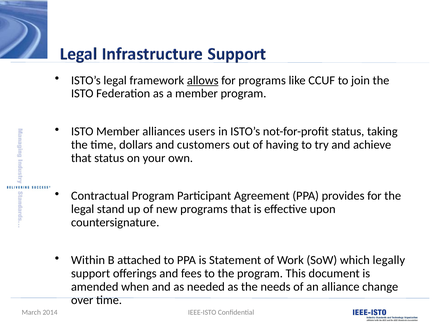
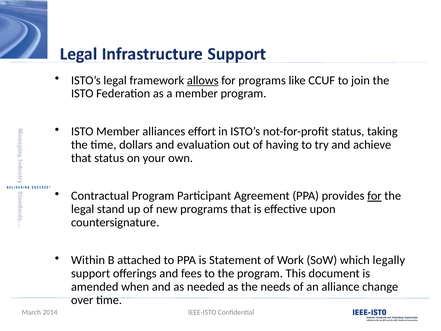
users: users -> effort (202, 132)
customers: customers -> evaluation (203, 145)
for underline: none -> present (374, 196)
